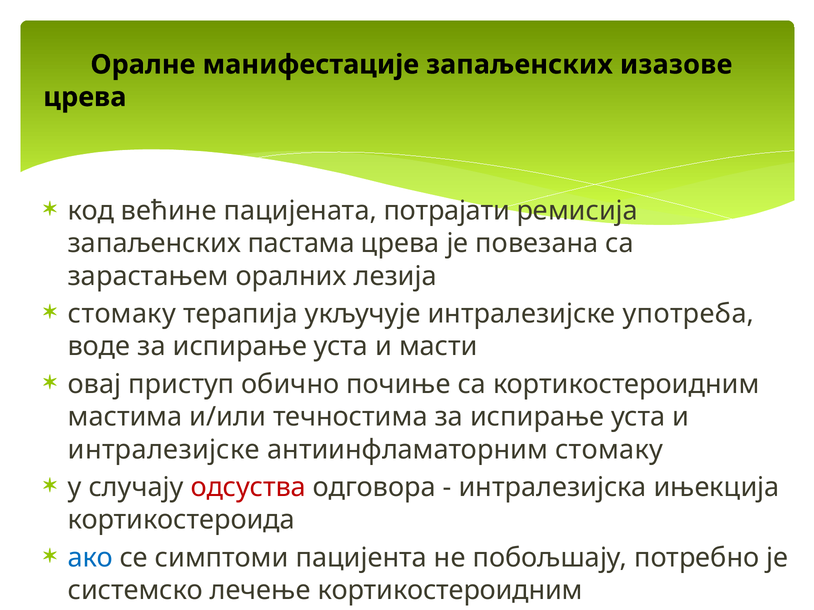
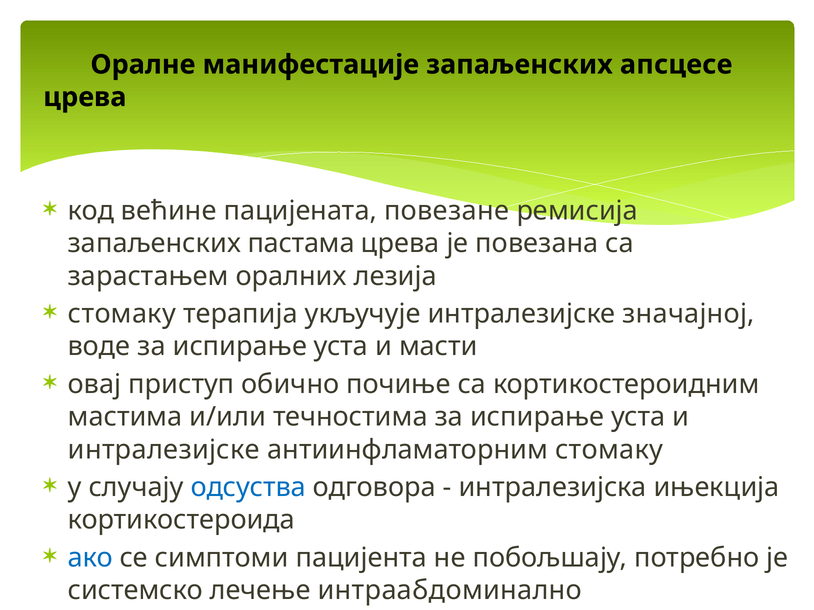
изазове: изазове -> апсцесе (676, 65)
потрајати: потрајати -> повезане (447, 211)
употреба: употреба -> значајној (689, 314)
одсуства colour: red -> blue (248, 488)
лечење кортикостероидним: кортикостероидним -> интраабдоминално (450, 591)
